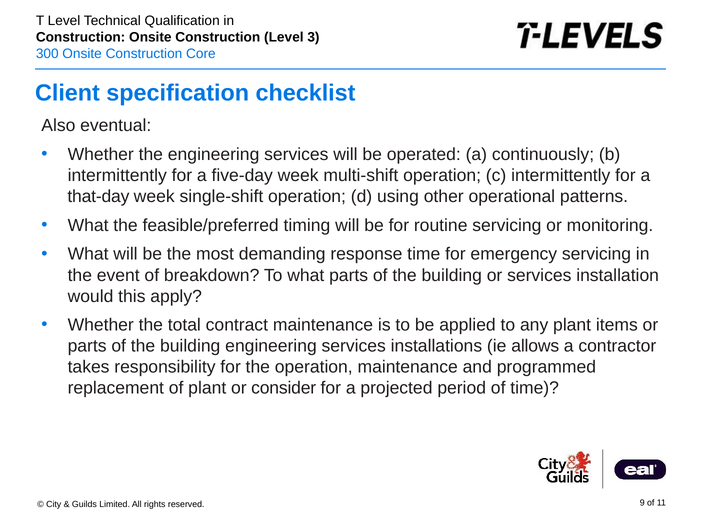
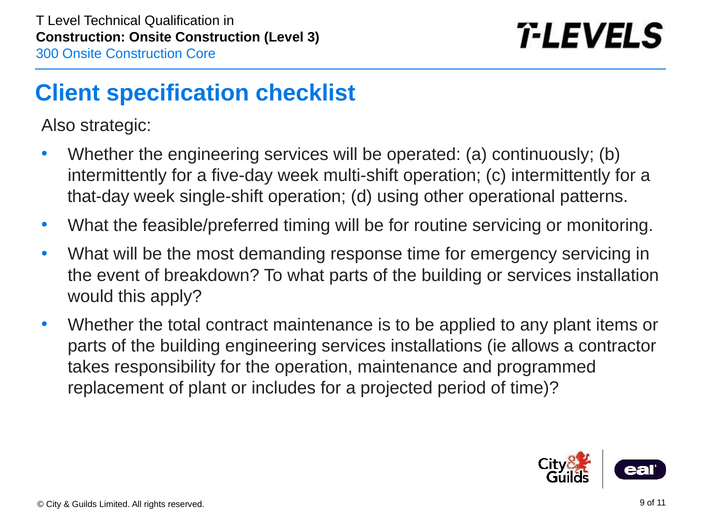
eventual: eventual -> strategic (116, 126)
consider: consider -> includes (284, 388)
